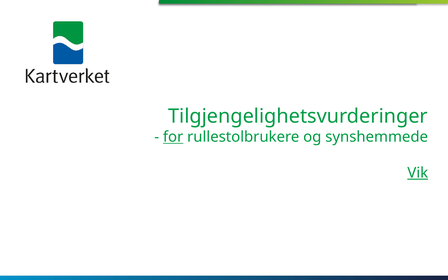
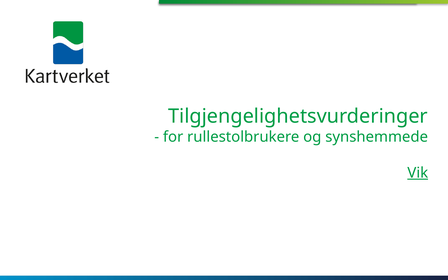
for underline: present -> none (173, 137)
